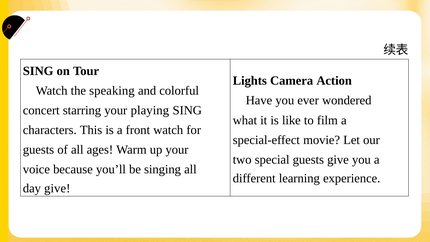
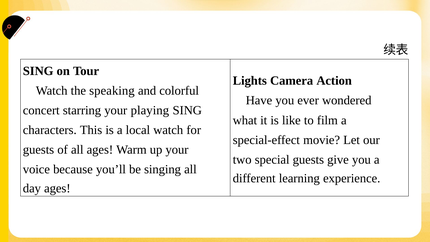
front: front -> local (138, 130)
day give: give -> ages (57, 188)
